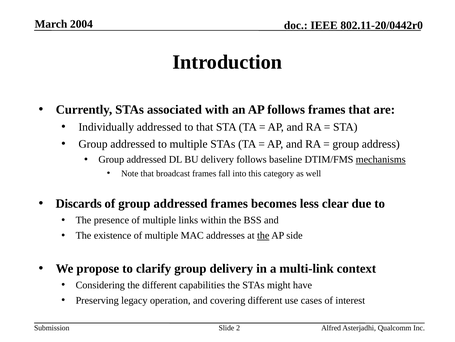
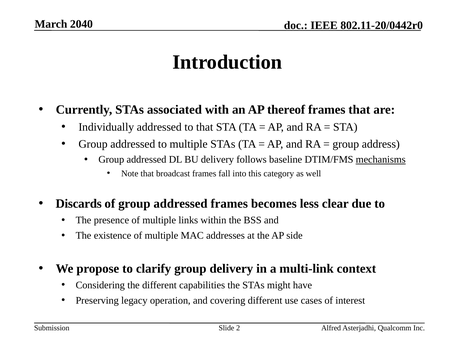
2004: 2004 -> 2040 (81, 24)
AP follows: follows -> thereof (286, 109)
the underline: present -> none (263, 235)
